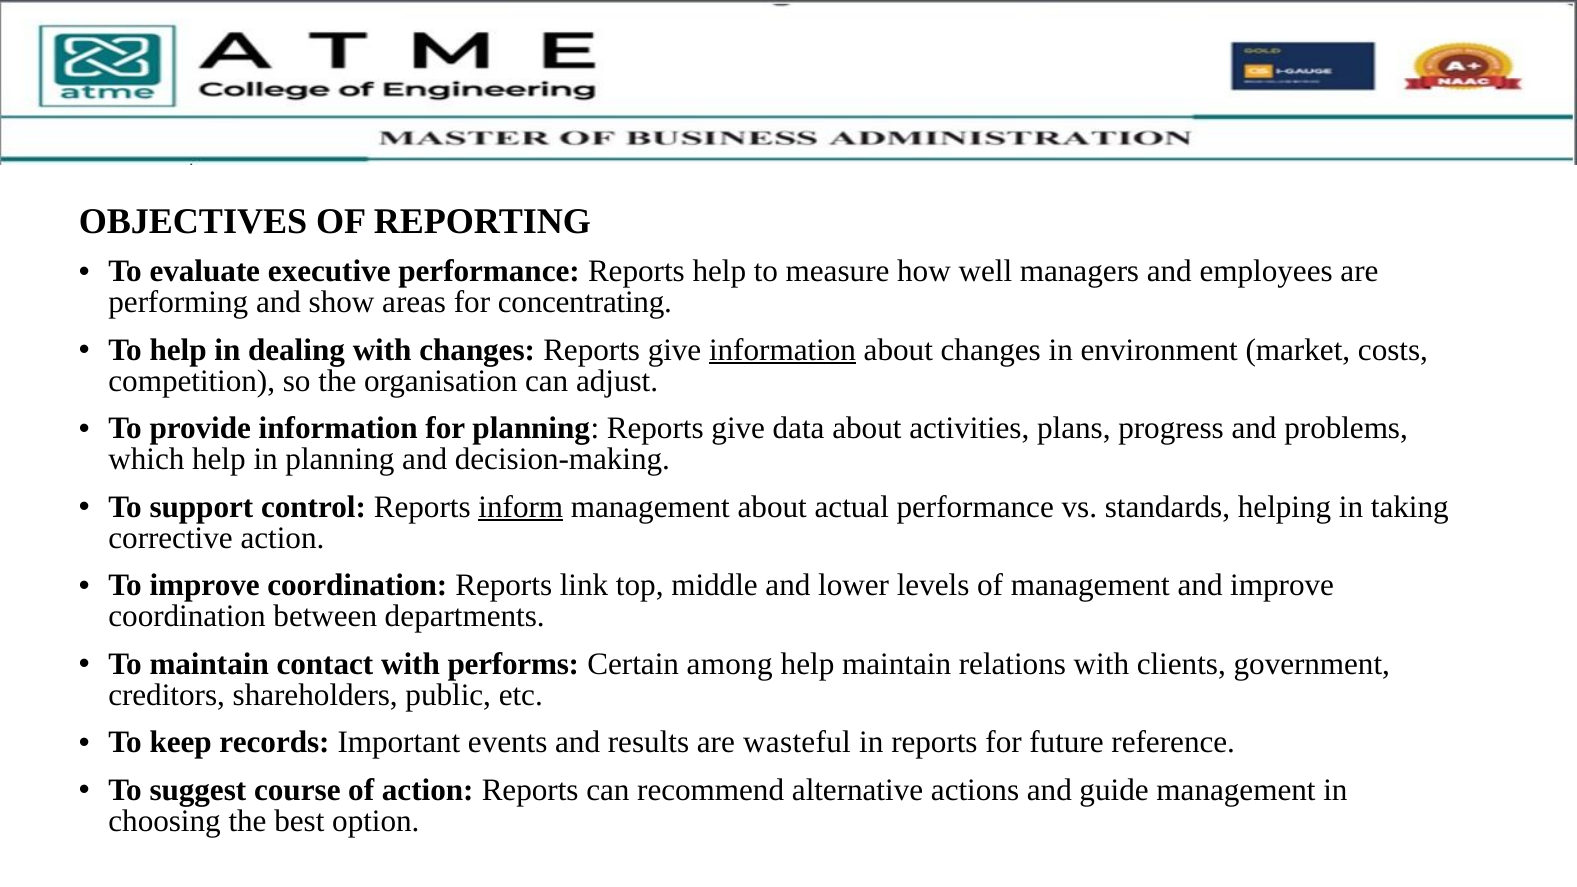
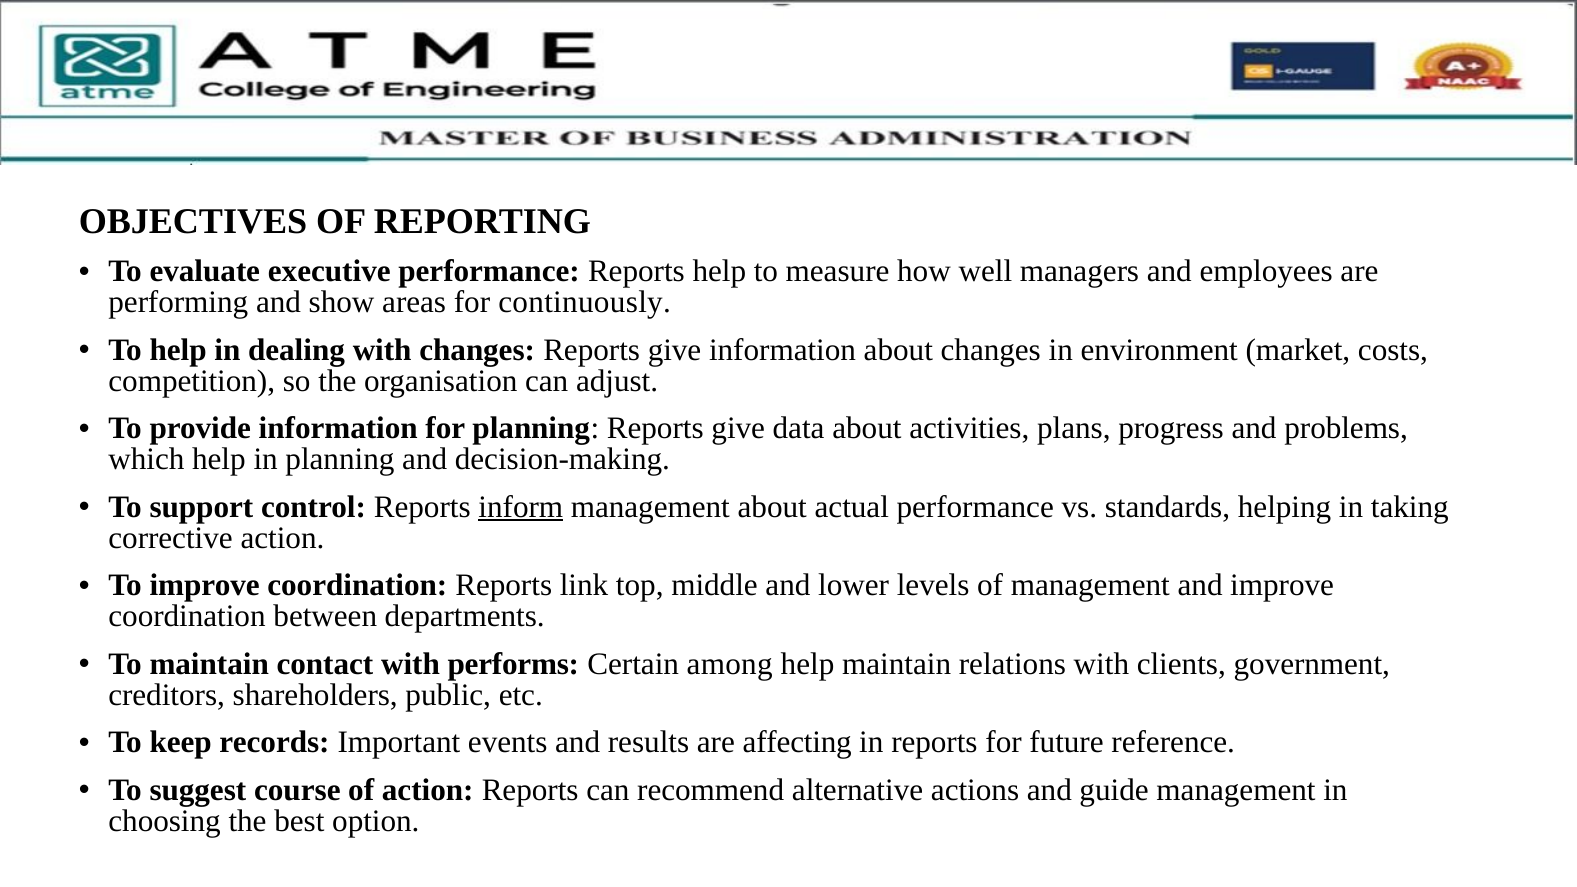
concentrating: concentrating -> continuously (585, 302)
information underline: present -> none (783, 350)
wasteful: wasteful -> affecting (797, 743)
